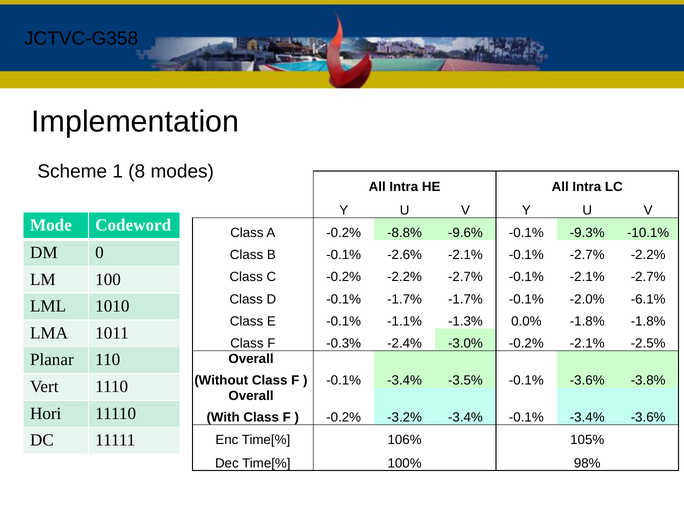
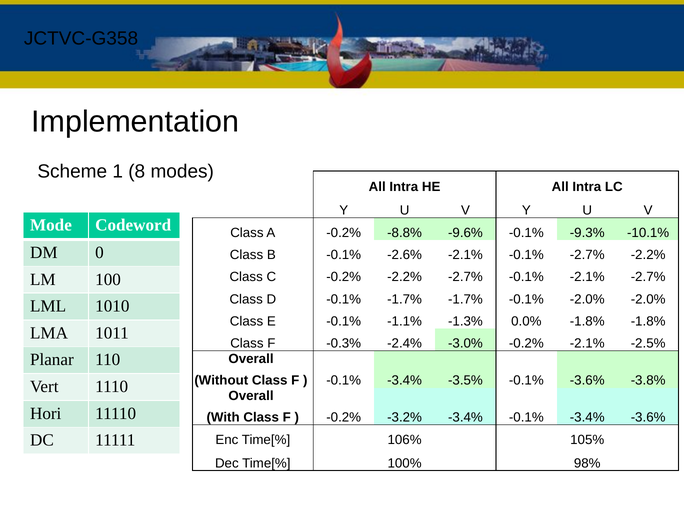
-2.0% -6.1%: -6.1% -> -2.0% (648, 299)
